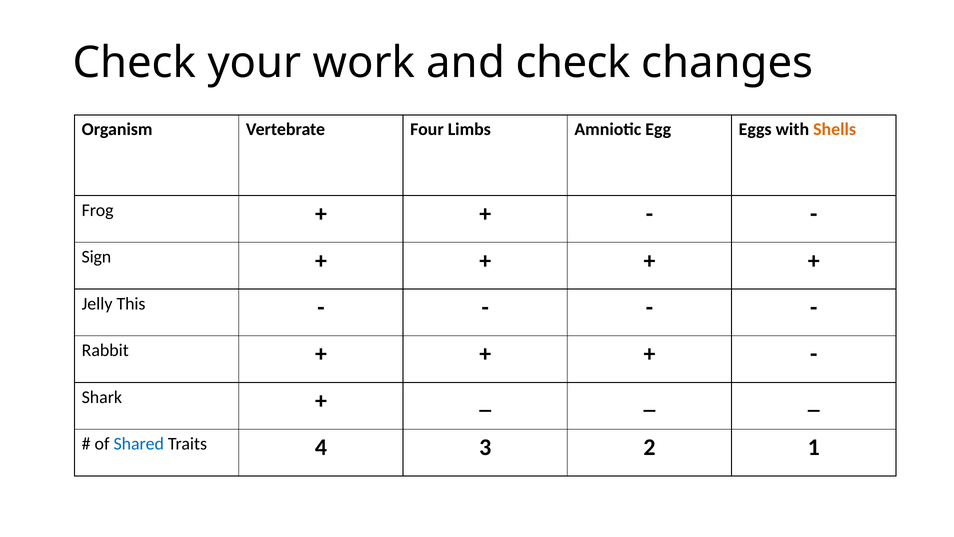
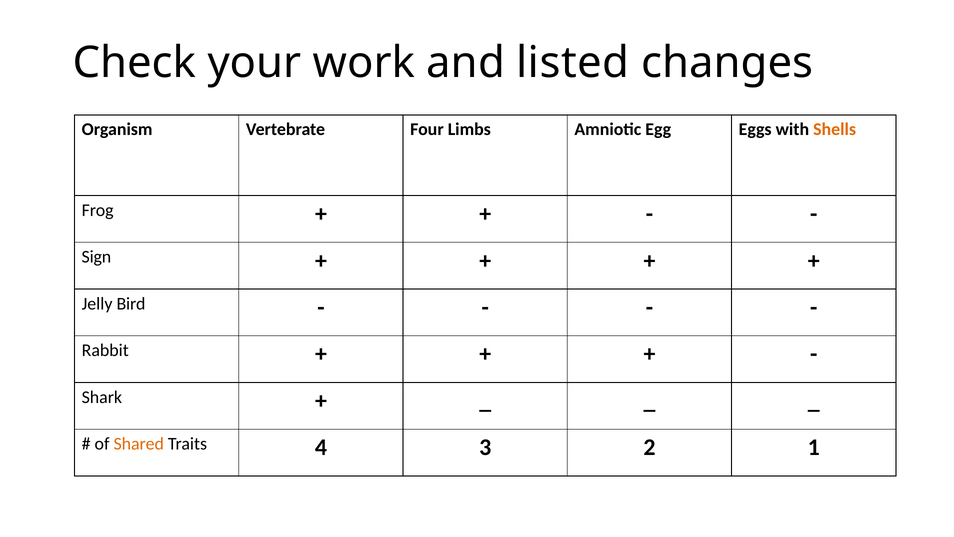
and check: check -> listed (573, 63)
This: This -> Bird (131, 304)
Shared colour: blue -> orange (139, 444)
